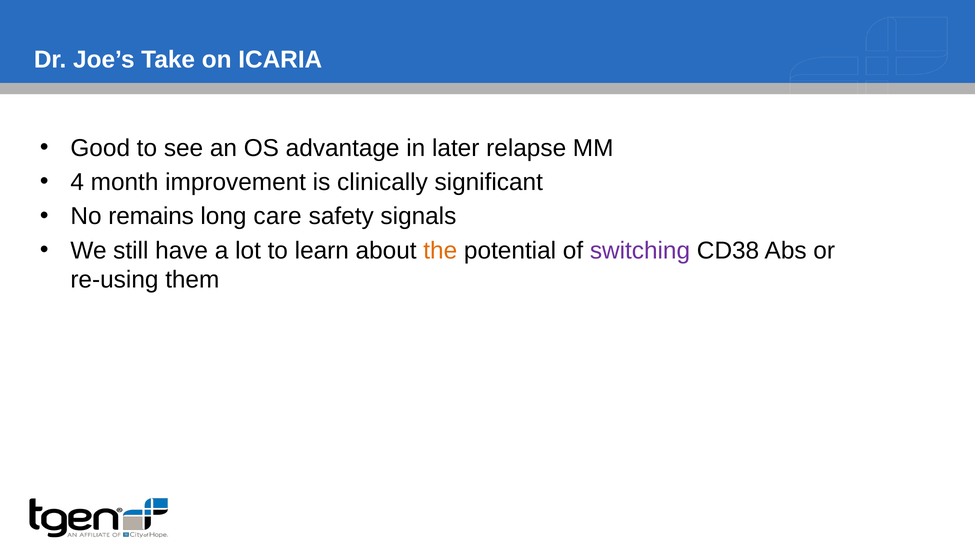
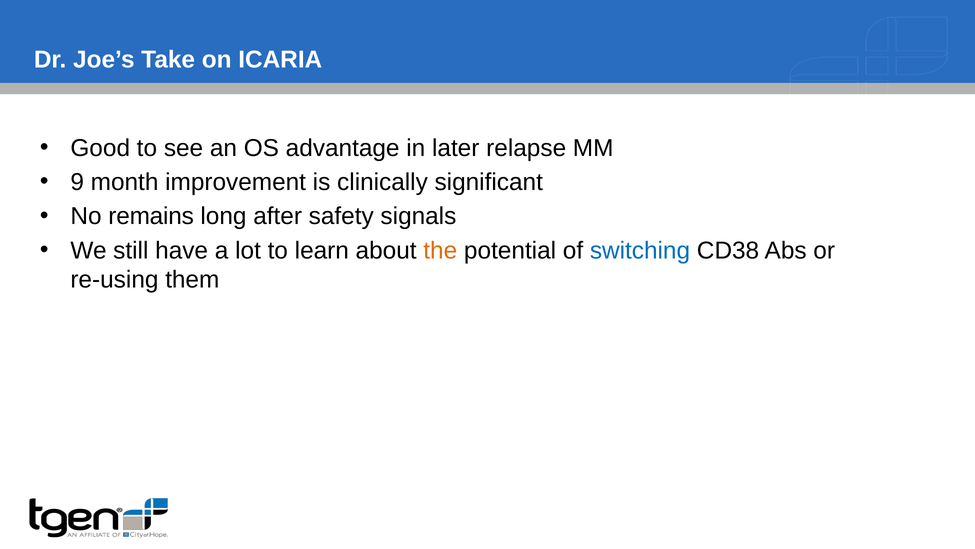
4: 4 -> 9 (77, 182)
care: care -> after (278, 216)
switching colour: purple -> blue (640, 250)
